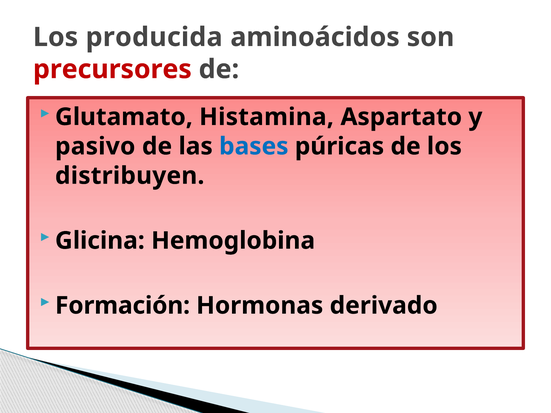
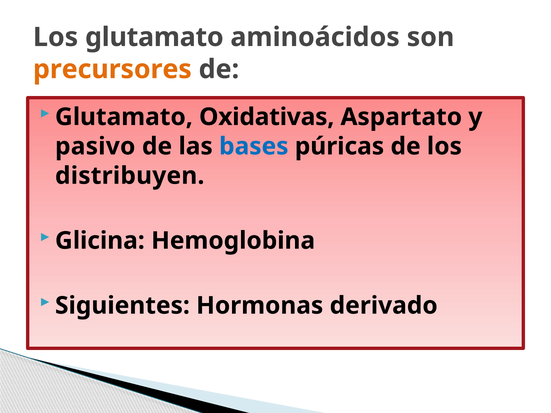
Los producida: producida -> glutamato (154, 37)
precursores colour: red -> orange (112, 69)
Histamina: Histamina -> Oxidativas (267, 117)
Formación: Formación -> Siguientes (122, 306)
